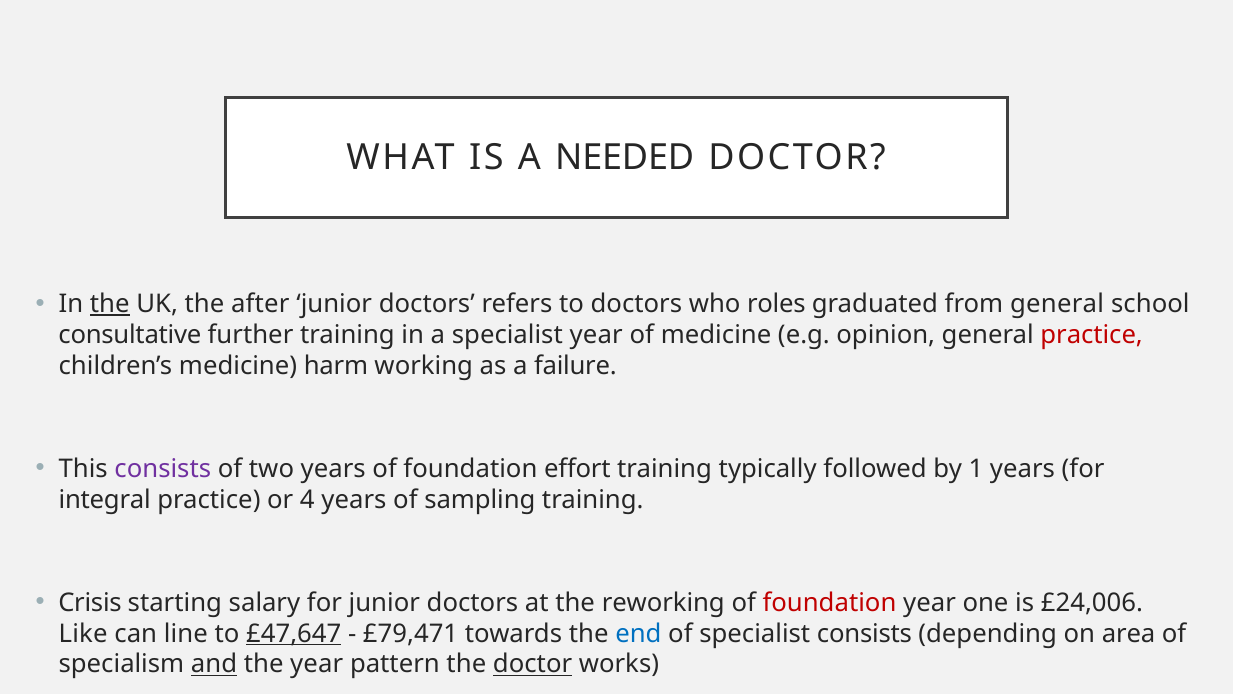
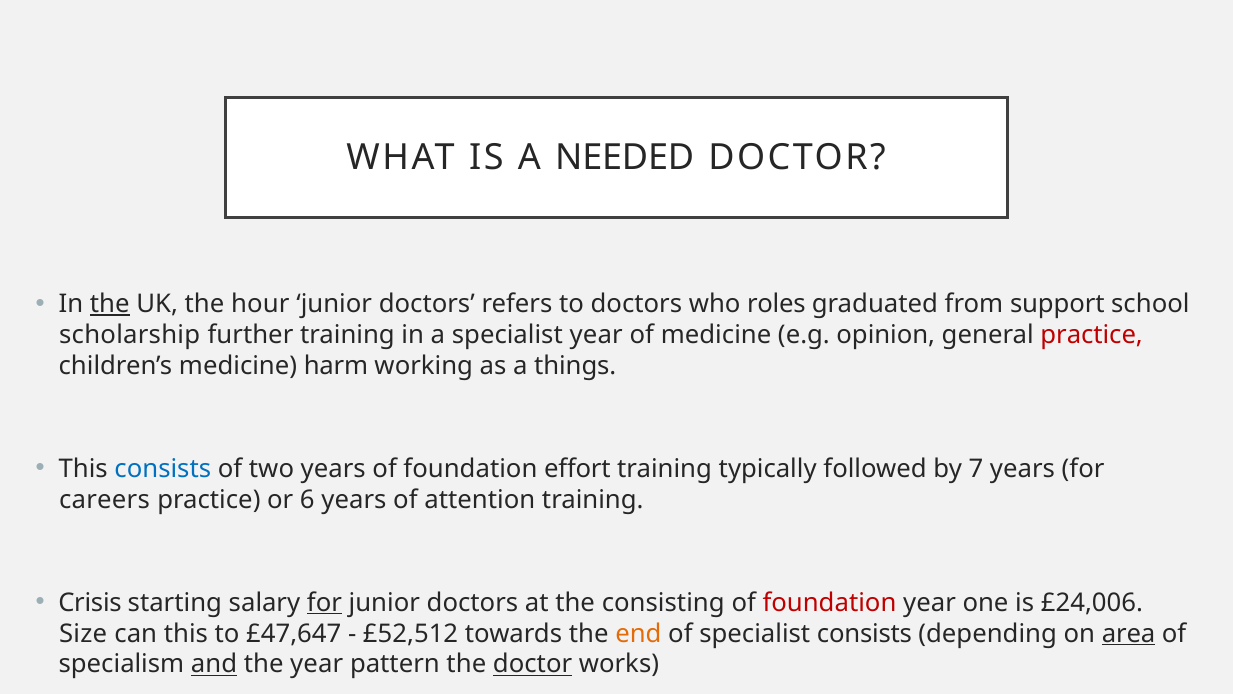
after: after -> hour (260, 304)
from general: general -> support (1057, 304)
consultative: consultative -> scholarship (130, 335)
failure: failure -> things (575, 366)
consists colour: purple -> blue (163, 468)
1: 1 -> 7 (976, 468)
integral: integral -> careers (104, 499)
4: 4 -> 6 (307, 499)
sampling: sampling -> attention (480, 499)
for underline: none -> present (325, 602)
reworking: reworking -> consisting (663, 602)
Like: Like -> Size (83, 633)
can line: line -> this (186, 633)
£47,647 underline: present -> none (294, 633)
£79,471: £79,471 -> £52,512 (411, 633)
end colour: blue -> orange (638, 633)
area underline: none -> present (1129, 633)
